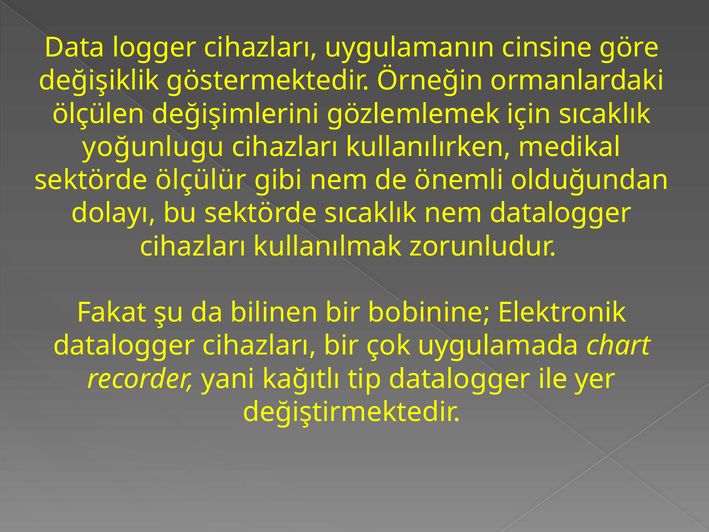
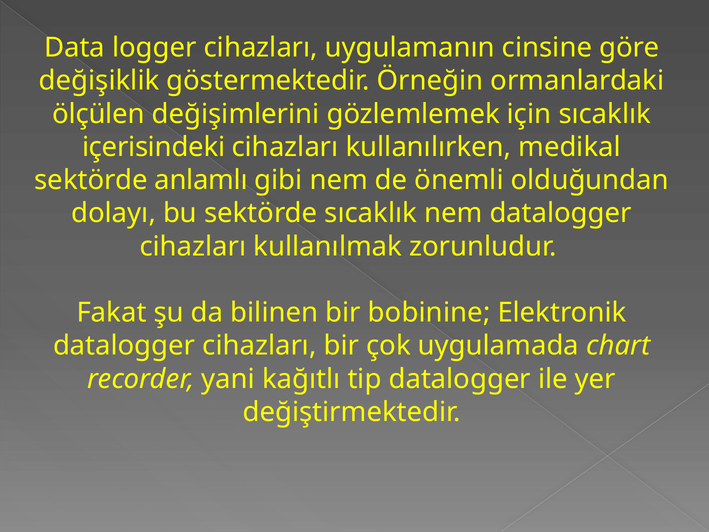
yoğunlugu: yoğunlugu -> içerisindeki (154, 147)
ölçülür: ölçülür -> anlamlı (201, 180)
